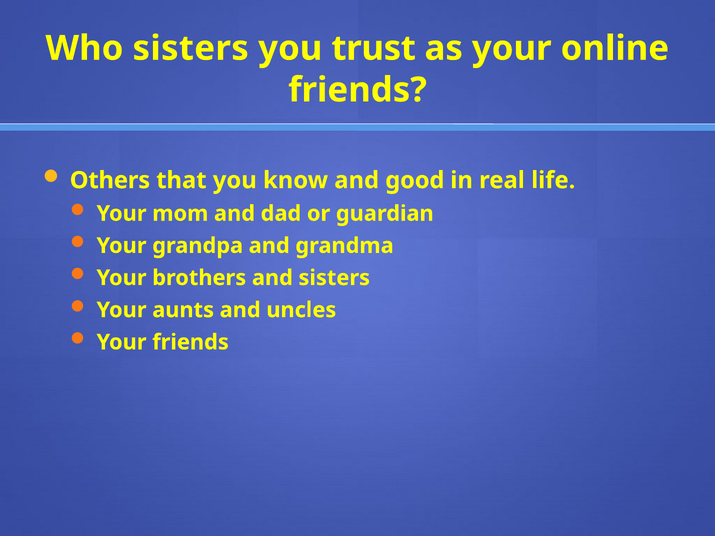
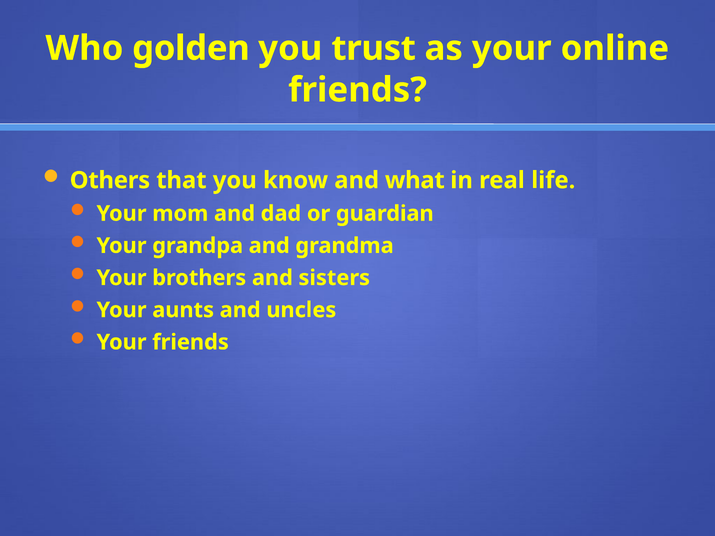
Who sisters: sisters -> golden (191, 48)
good: good -> what (415, 180)
